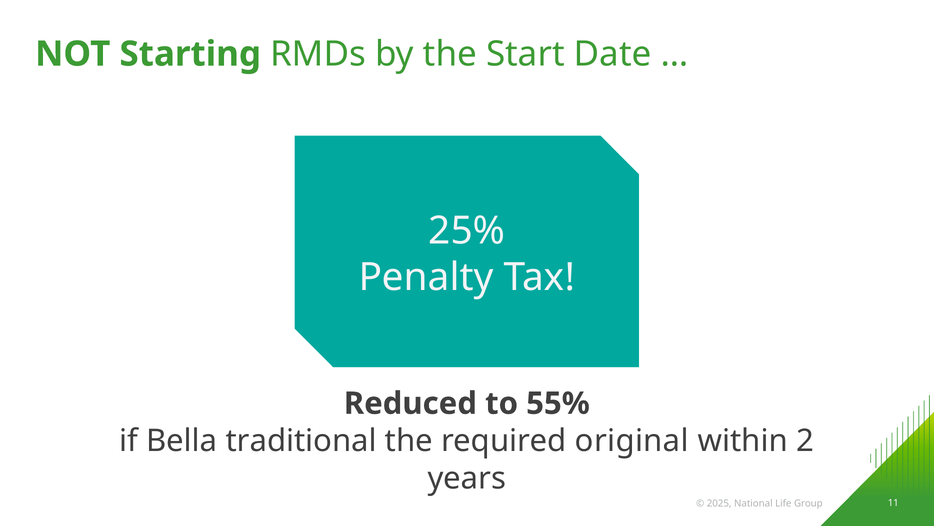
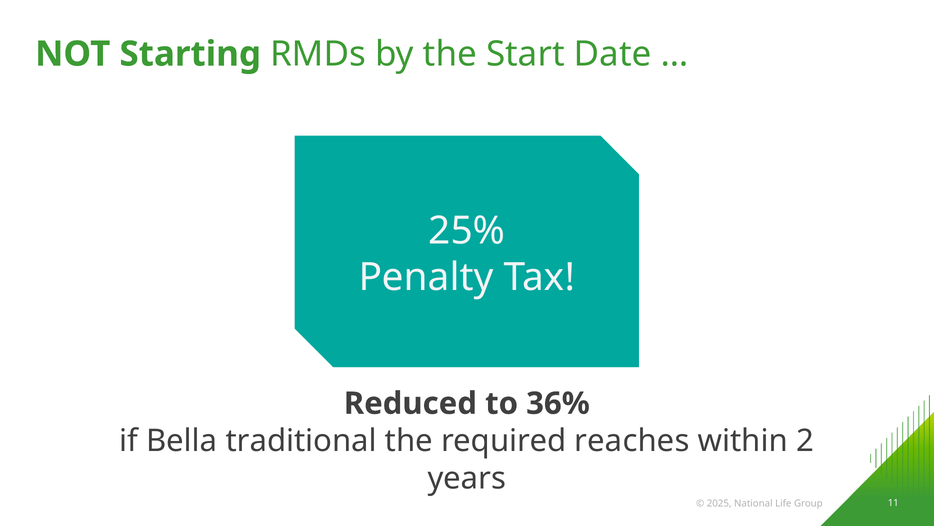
55%: 55% -> 36% (558, 403)
original: original -> reaches (632, 440)
